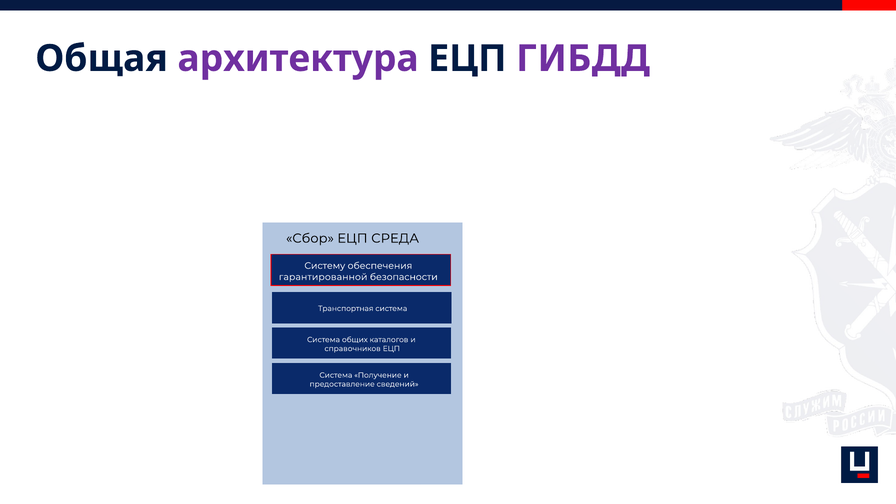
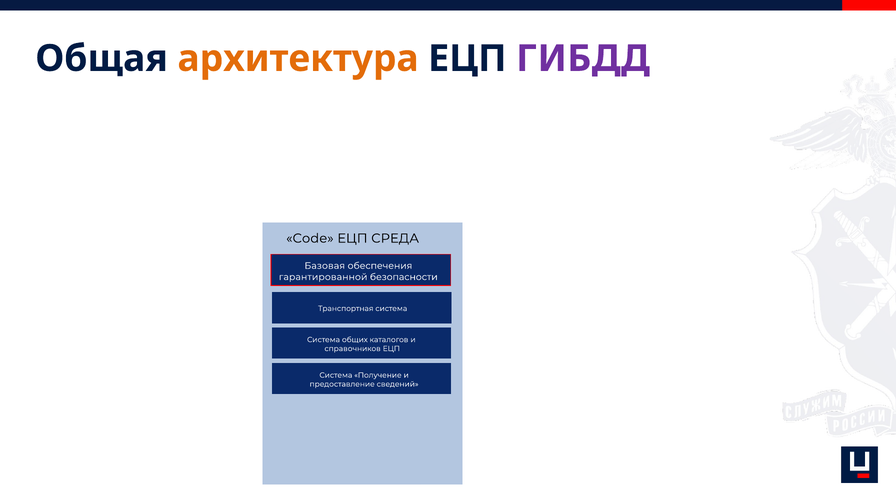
архитектура colour: purple -> orange (298, 59)
Сбор: Сбор -> Code (310, 238)
Систему: Систему -> Базовая (325, 266)
